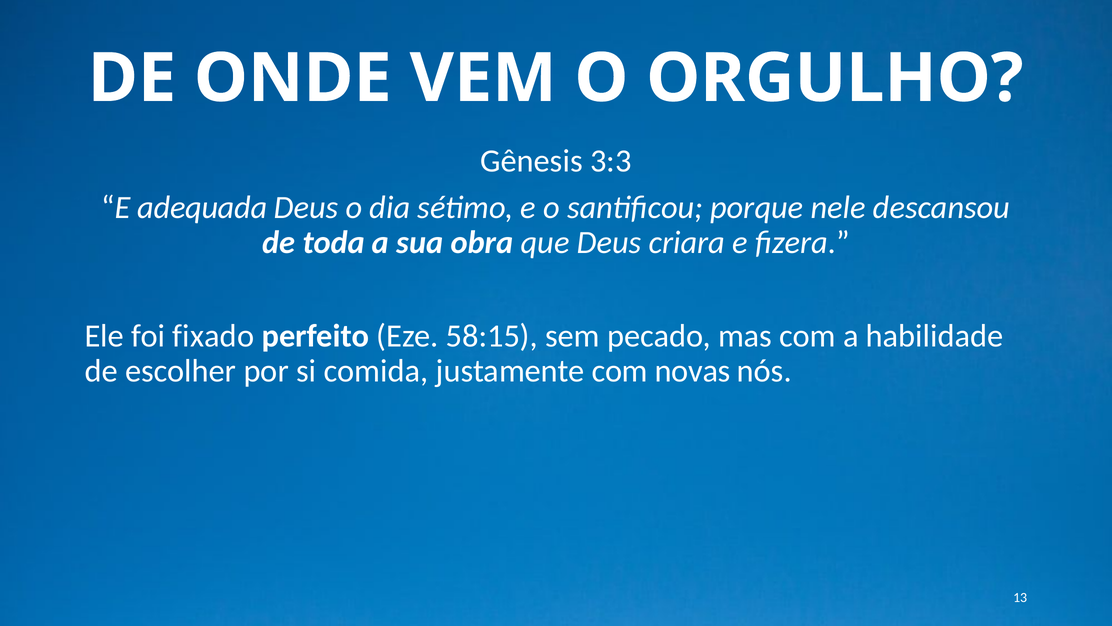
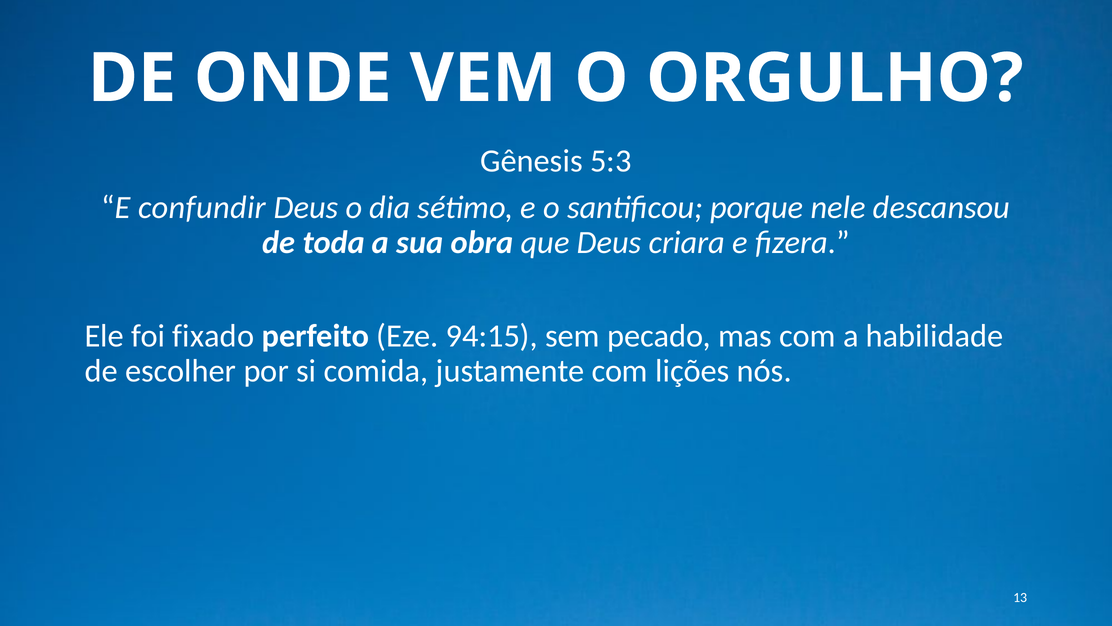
3:3: 3:3 -> 5:3 (611, 161)
adequada: adequada -> confundir (202, 207)
58:15: 58:15 -> 94:15 (492, 336)
novas: novas -> lições (692, 371)
